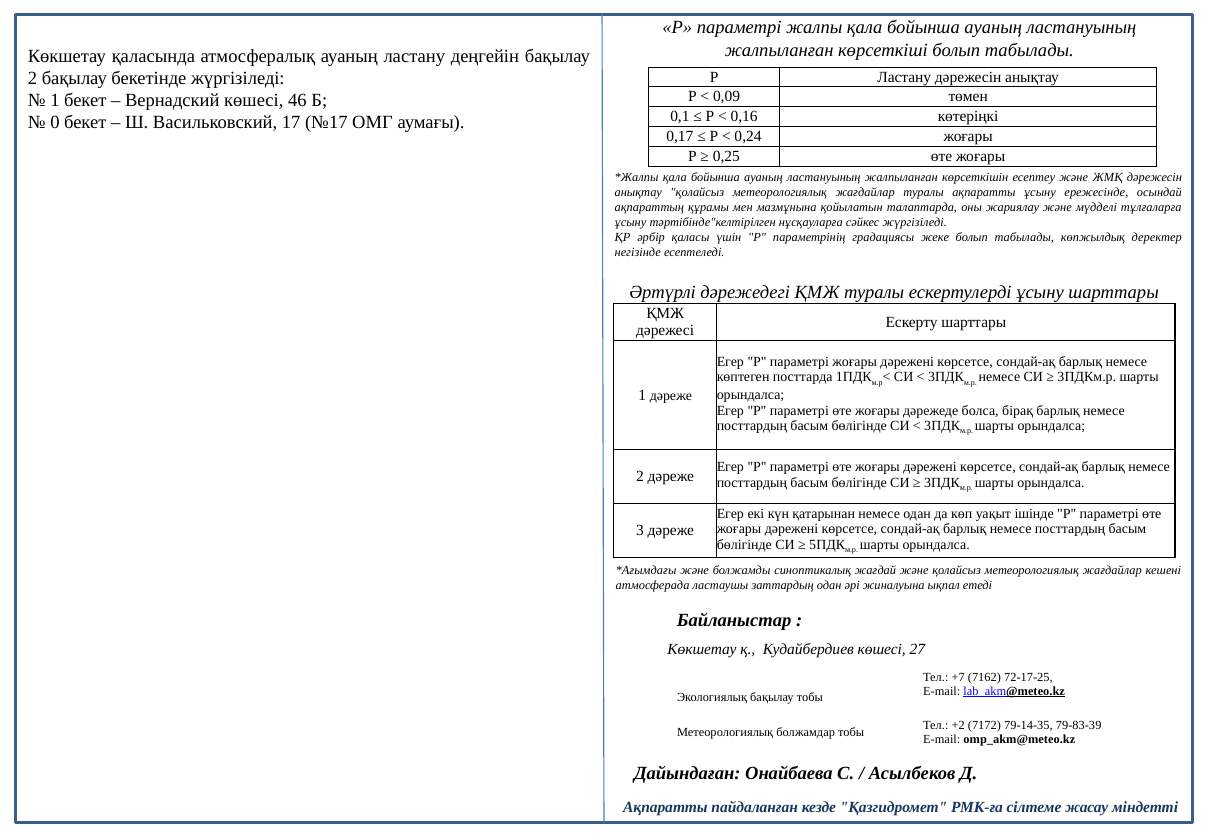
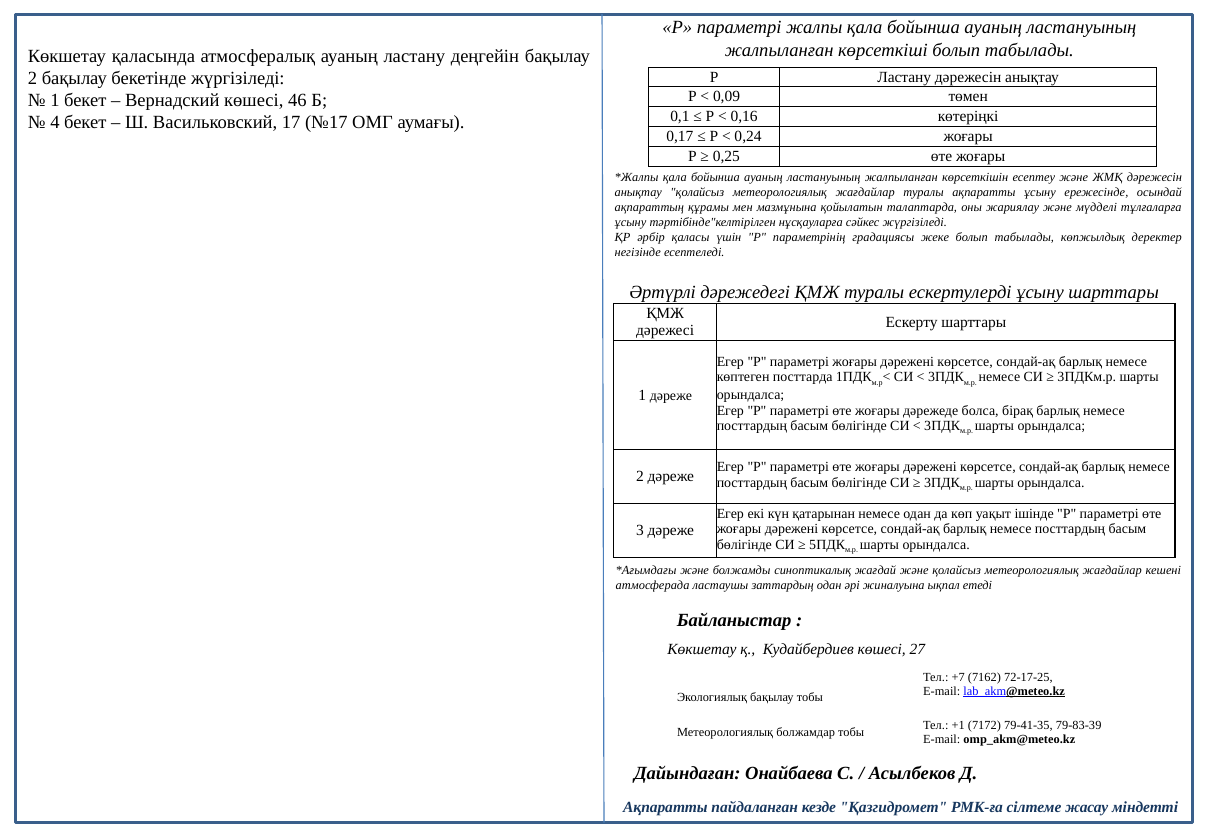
0: 0 -> 4 (55, 123)
+2: +2 -> +1 (958, 725)
79-14-35: 79-14-35 -> 79-41-35 (1028, 725)
